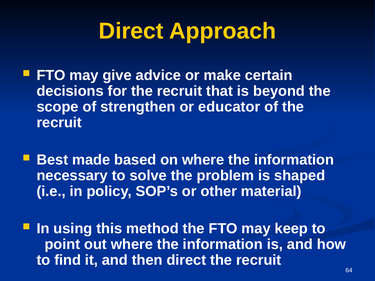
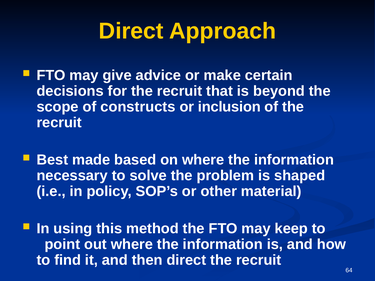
strengthen: strengthen -> constructs (138, 107)
educator: educator -> inclusion (229, 107)
